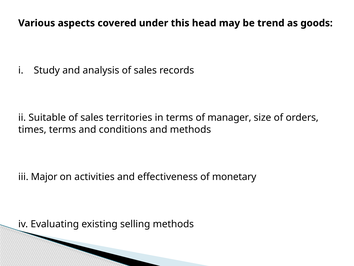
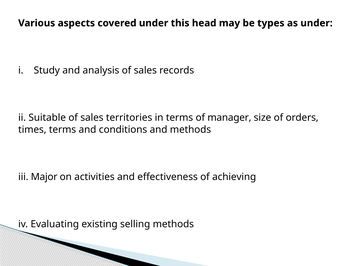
trend: trend -> types (271, 23)
as goods: goods -> under (317, 23)
monetary: monetary -> achieving (234, 177)
